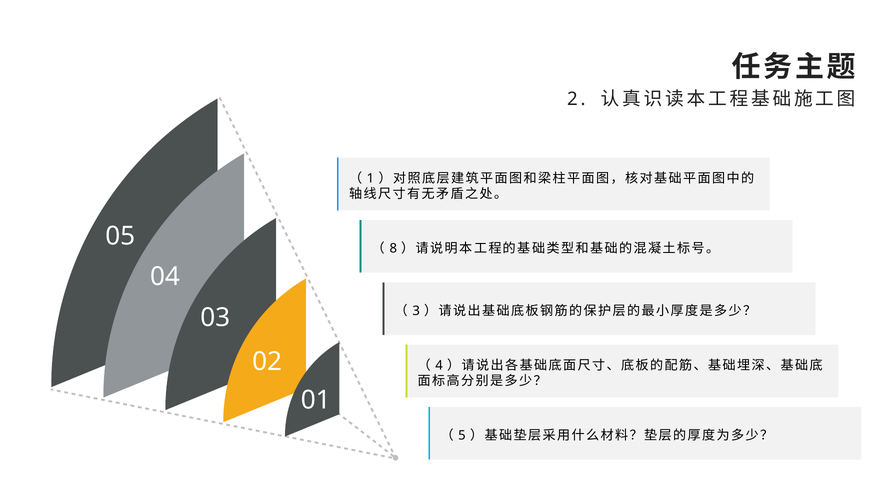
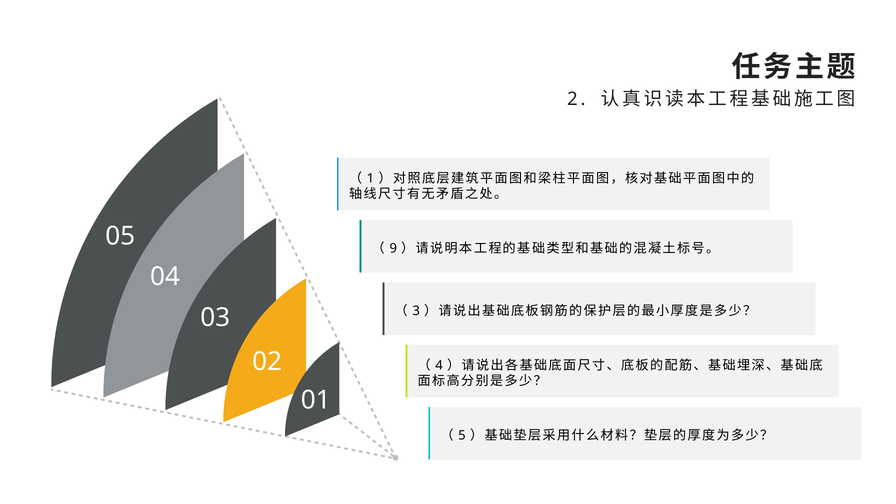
8: 8 -> 9 (393, 249)
